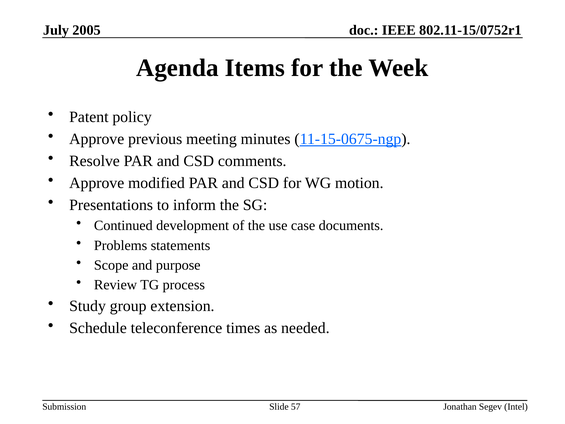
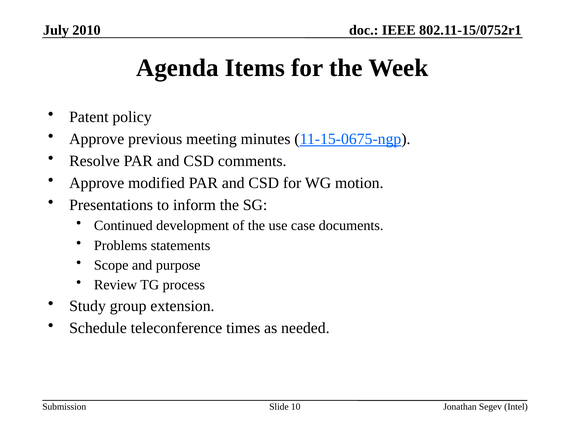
2005: 2005 -> 2010 (87, 30)
57: 57 -> 10 (296, 406)
